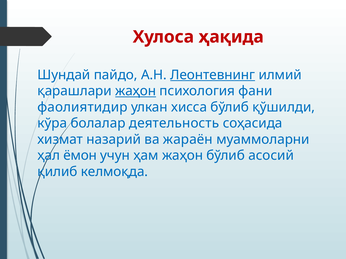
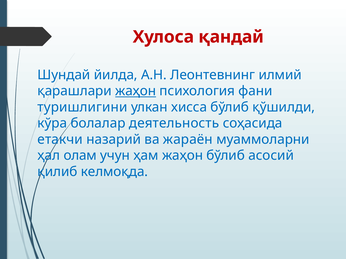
ҳақида: ҳақида -> қандай (231, 37)
пайдо: пайдо -> йилда (116, 75)
Леонтевнинг underline: present -> none (213, 75)
фаолиятидир: фаолиятидир -> туришлигини (82, 107)
хизмат: хизмат -> етакчи (60, 140)
ёмон: ёмон -> олам (80, 156)
